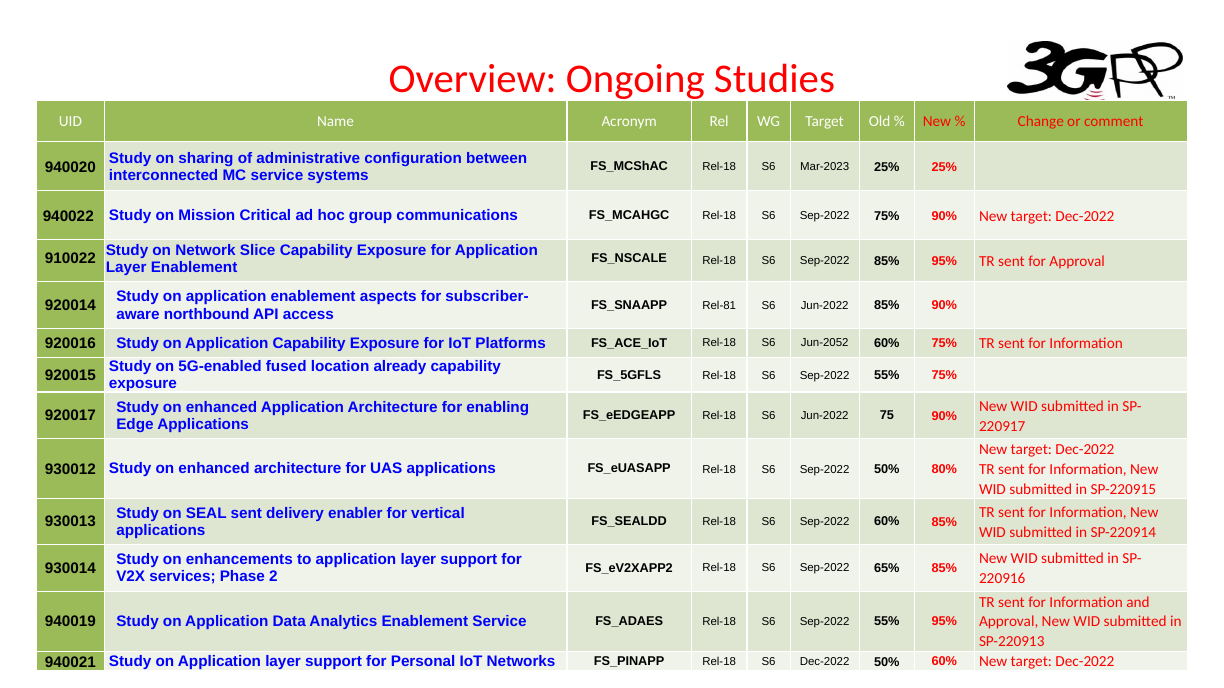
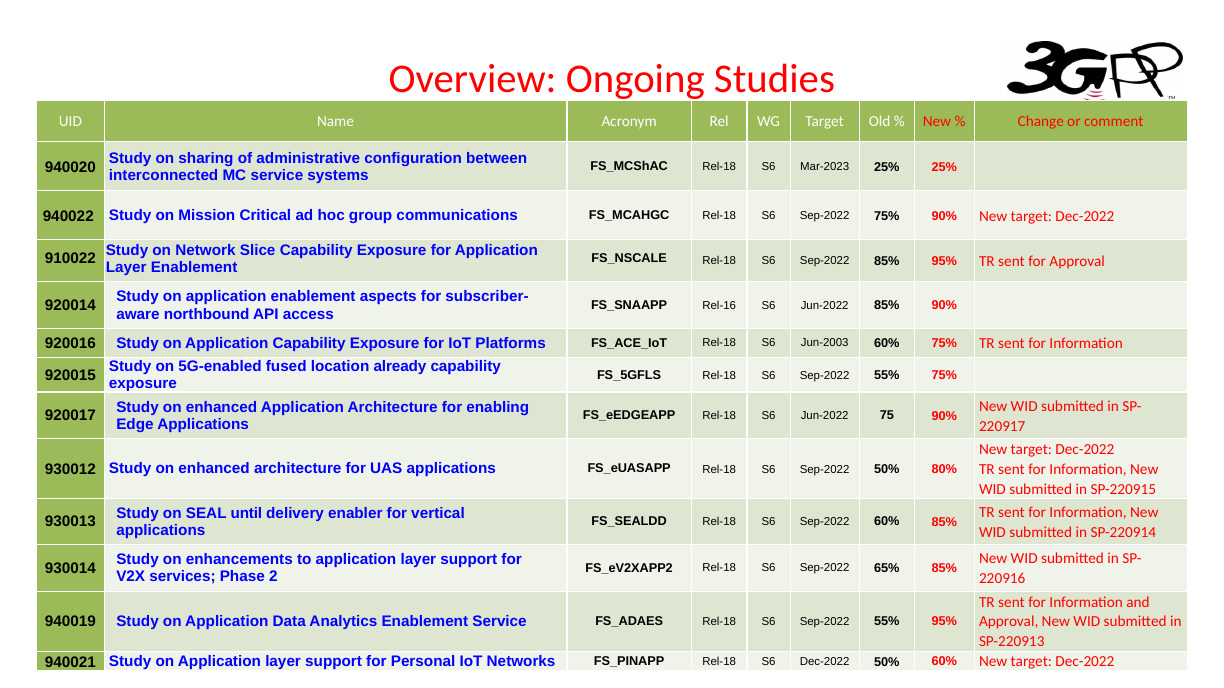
Rel-81: Rel-81 -> Rel-16 (719, 306)
Jun-2052: Jun-2052 -> Jun-2003 (825, 343)
SEAL sent: sent -> until (246, 514)
